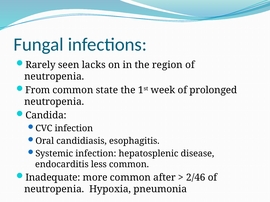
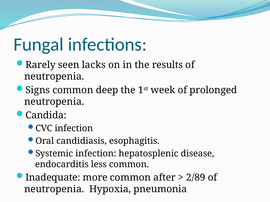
region: region -> results (167, 65)
From: From -> Signs (38, 90)
state: state -> deep (107, 90)
2/46: 2/46 -> 2/89 (196, 178)
